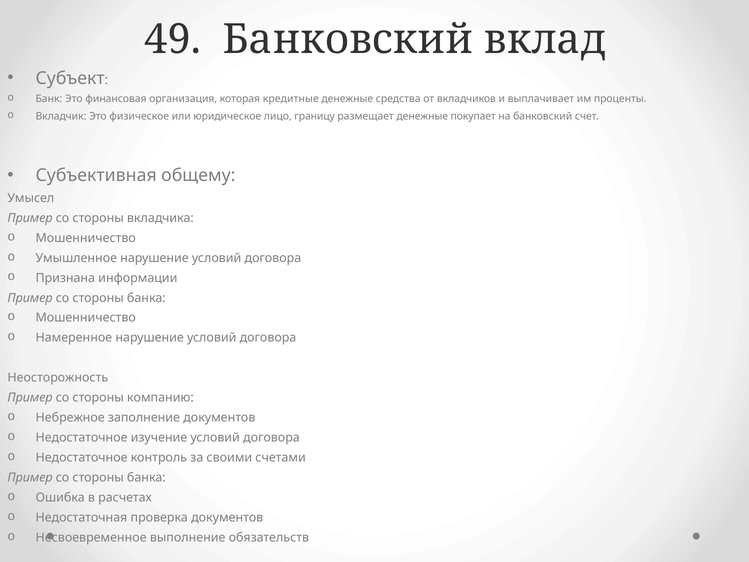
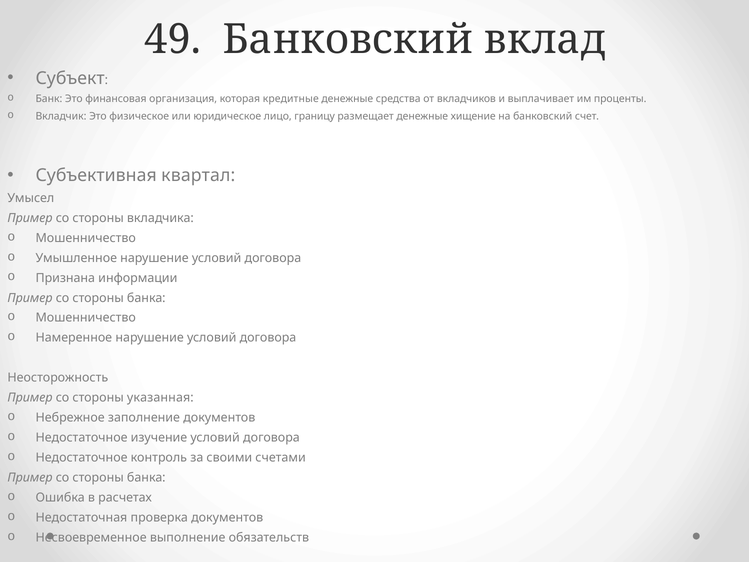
покупает: покупает -> хищение (473, 116)
общему: общему -> квартал (198, 175)
компанию: компанию -> указанная (160, 398)
